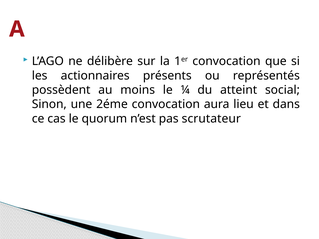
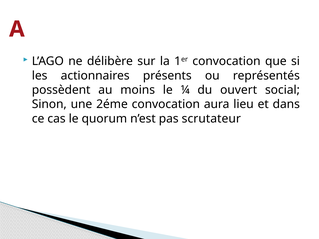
atteint: atteint -> ouvert (239, 90)
